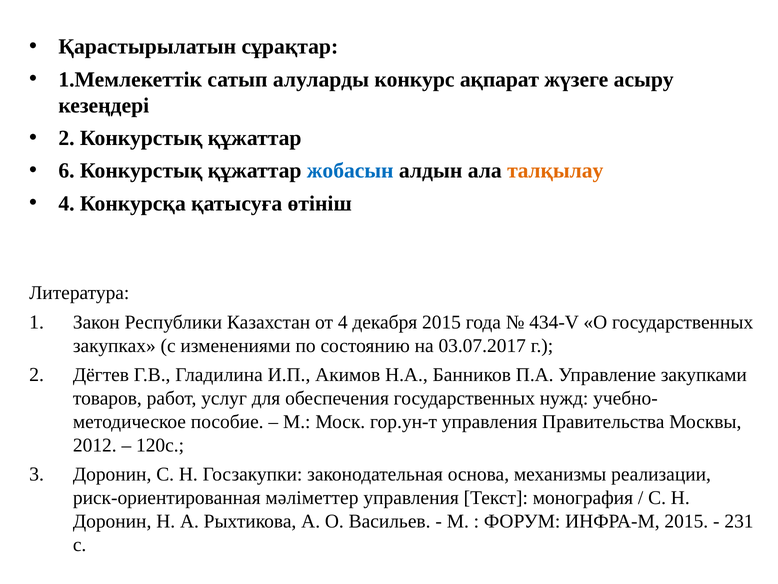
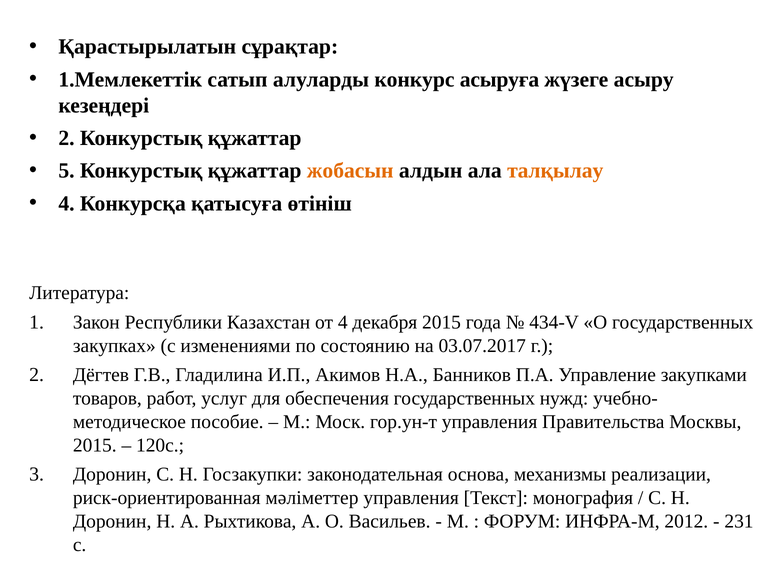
ақпарат: ақпарат -> асыруға (500, 79)
6: 6 -> 5 (66, 171)
жобасын colour: blue -> orange (350, 171)
2012: 2012 -> 2015 (95, 445)
ИНФРА-М 2015: 2015 -> 2012 (686, 521)
